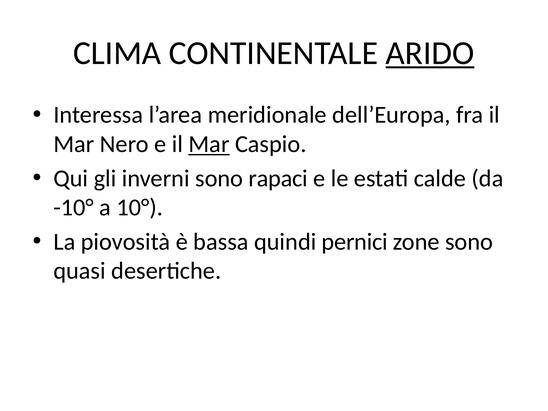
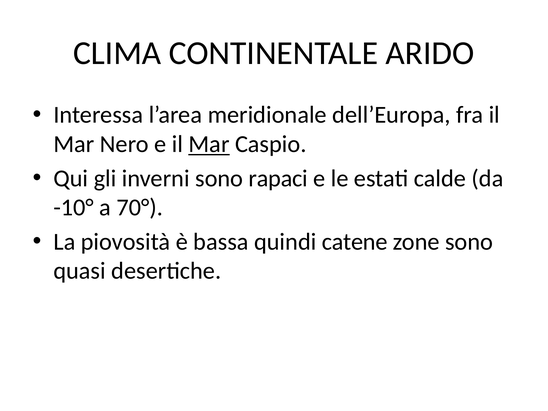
ARIDO underline: present -> none (430, 53)
10°: 10° -> 70° (140, 208)
pernici: pernici -> catene (355, 242)
